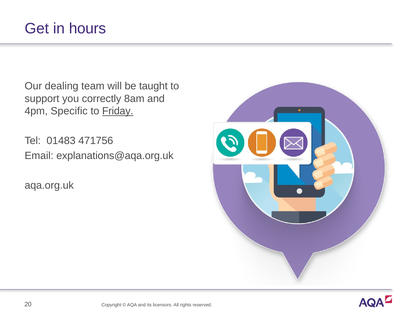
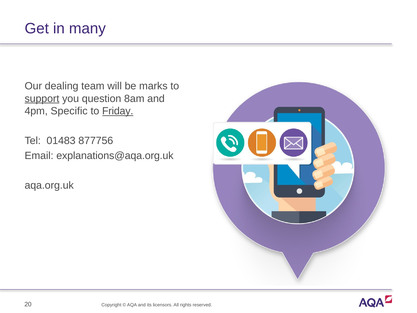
hours: hours -> many (87, 28)
taught: taught -> marks (153, 86)
support underline: none -> present (42, 98)
correctly: correctly -> question (102, 98)
471756: 471756 -> 877756 (96, 141)
